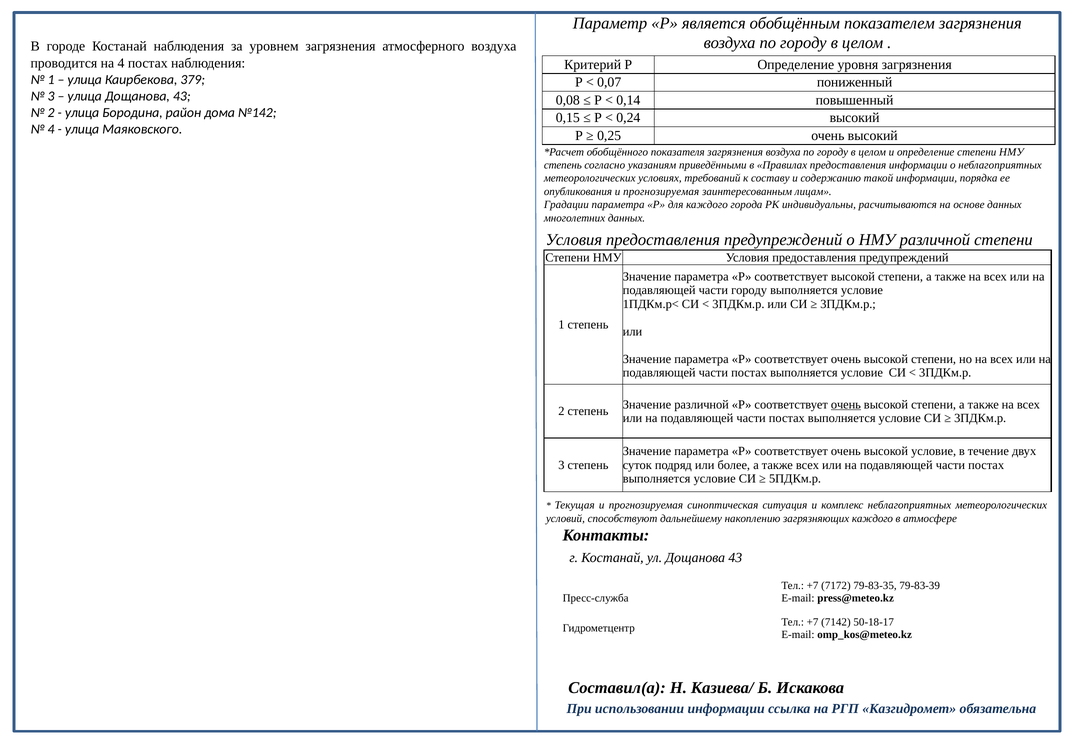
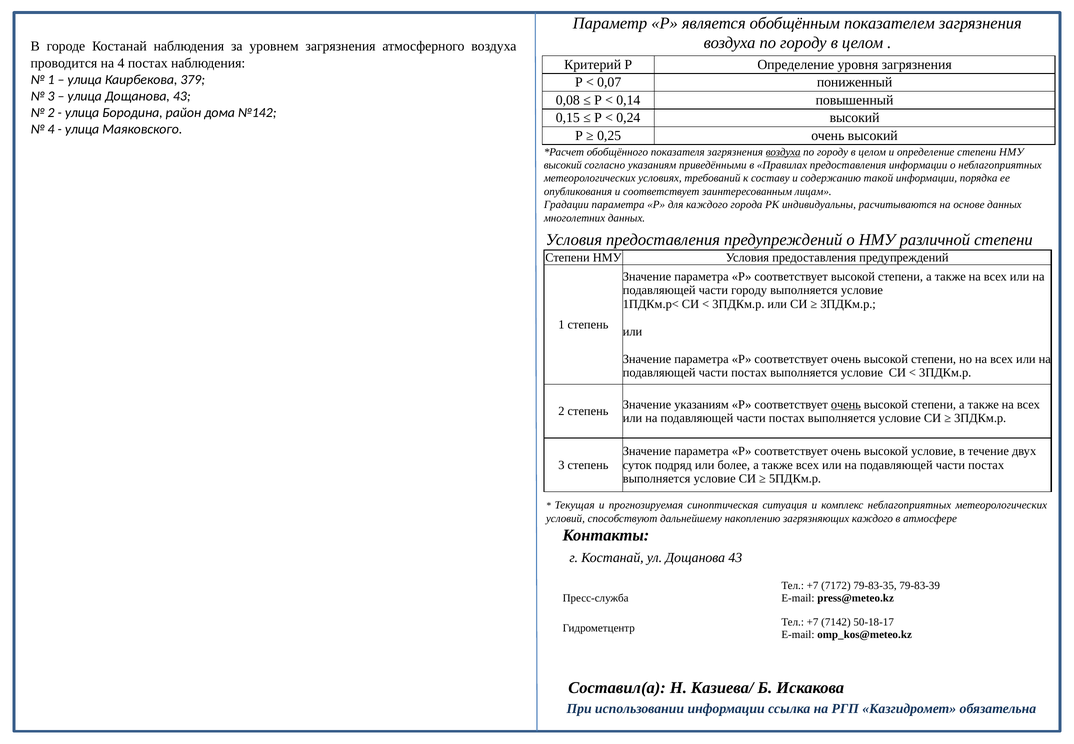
воздуха underline: none -> present (783, 152)
степень: степень -> высокий (563, 165)
опубликования и прогнозируемая: прогнозируемая -> соответствует (661, 191)
Значение различной: различной -> указаниям (702, 404)
